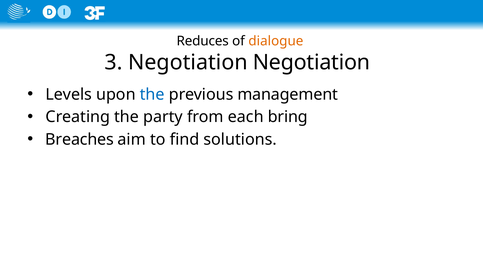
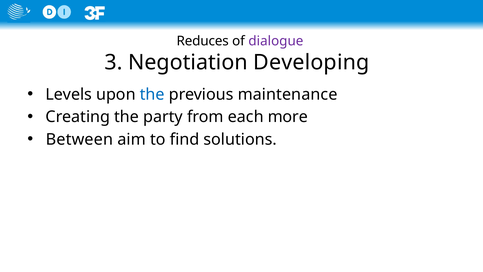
dialogue colour: orange -> purple (276, 41)
Negotiation Negotiation: Negotiation -> Developing (311, 62)
management: management -> maintenance (288, 94)
bring: bring -> more (288, 117)
Breaches: Breaches -> Between (79, 139)
